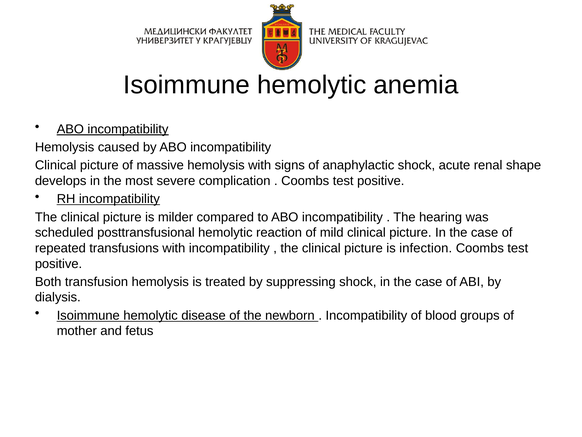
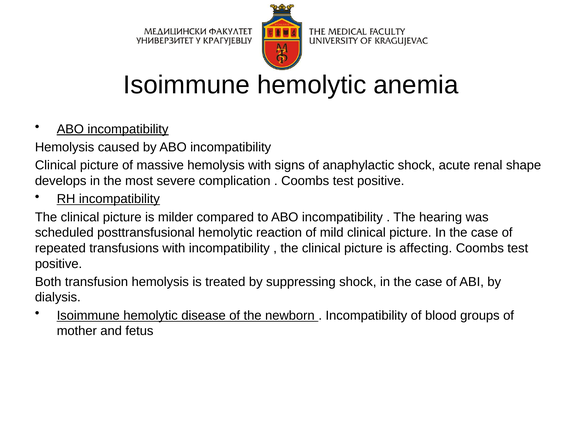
infection: infection -> affecting (426, 248)
